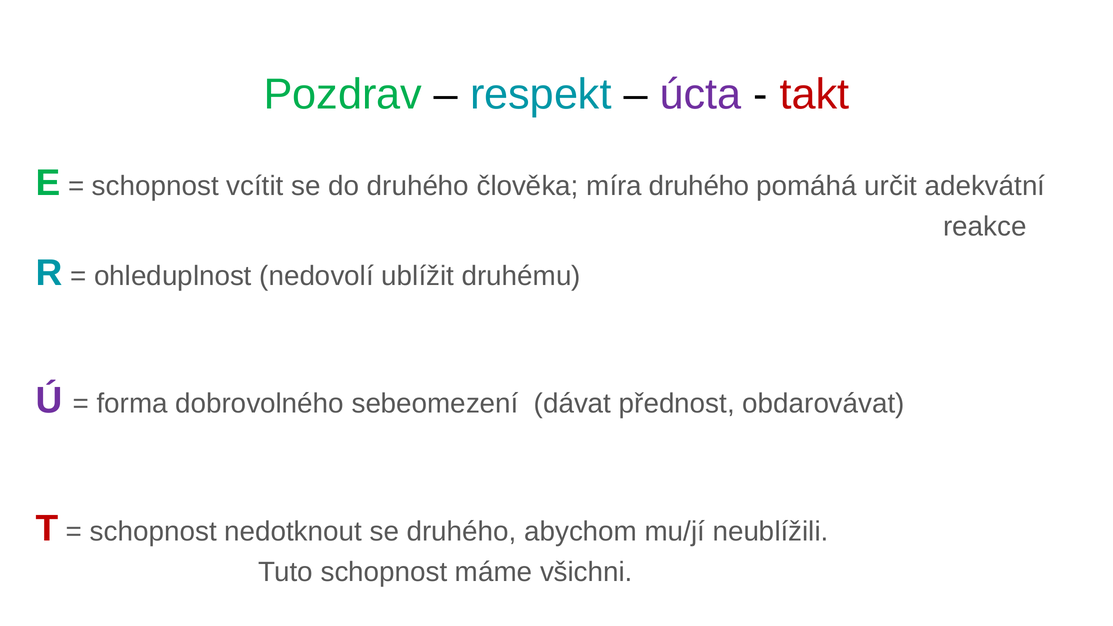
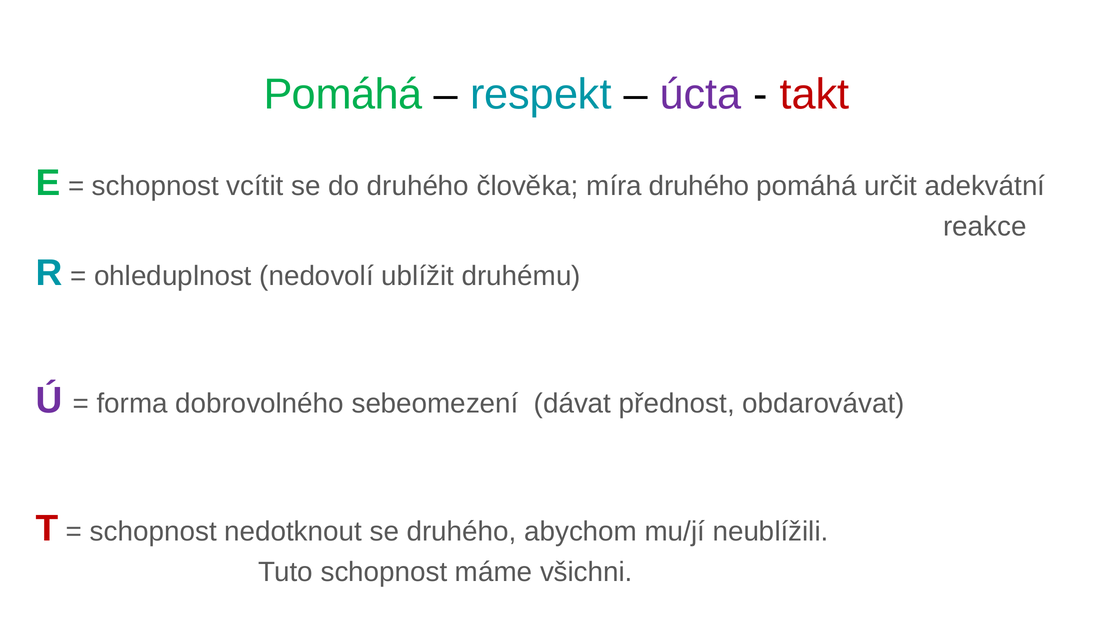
Pozdrav: Pozdrav -> Pomáhá (343, 94)
